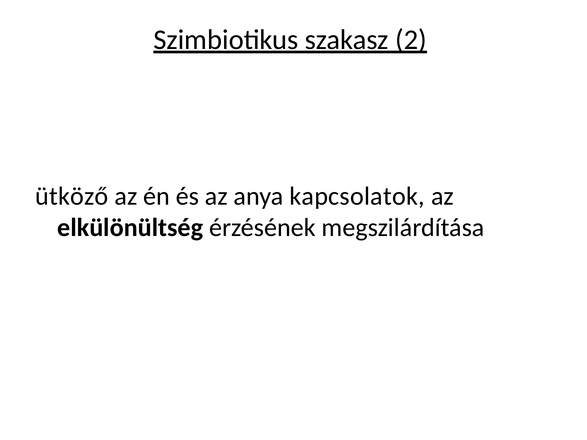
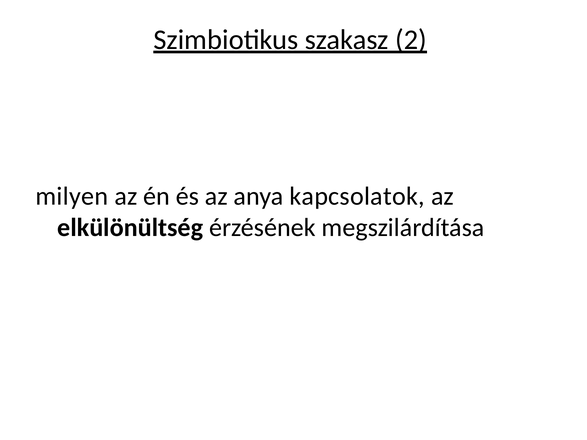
ütköző: ütköző -> milyen (72, 196)
